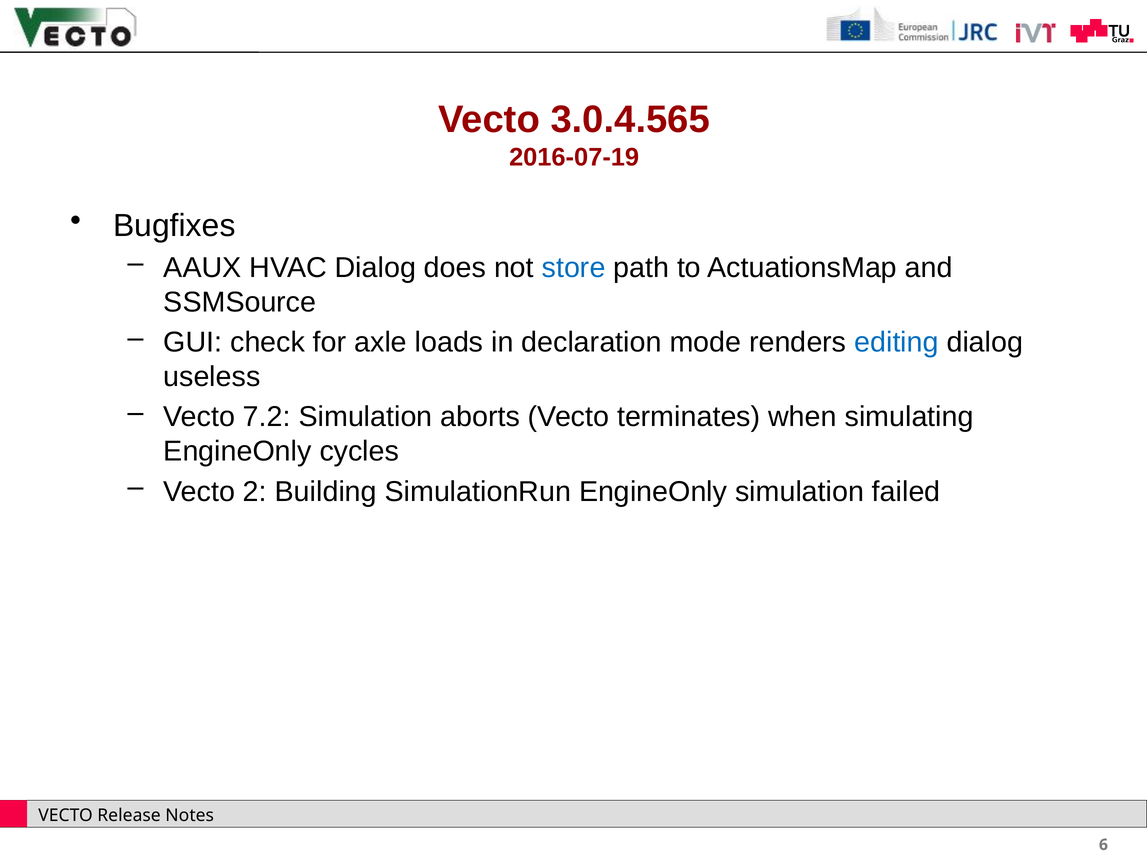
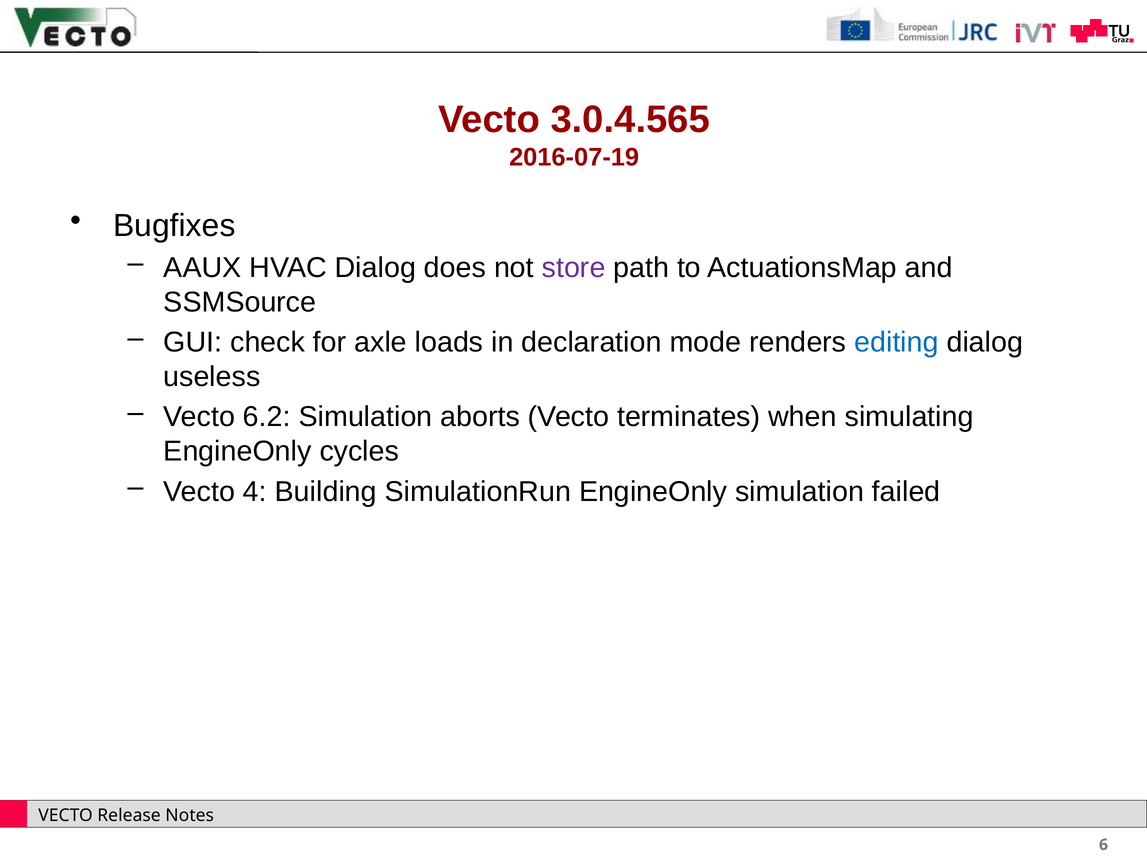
store colour: blue -> purple (574, 267)
7.2: 7.2 -> 6.2 (267, 417)
2: 2 -> 4 (255, 491)
